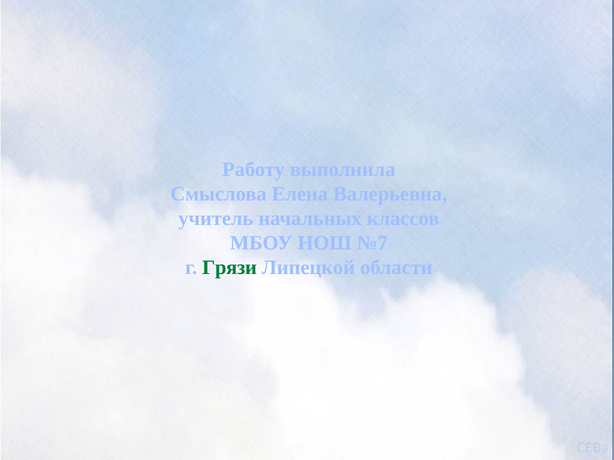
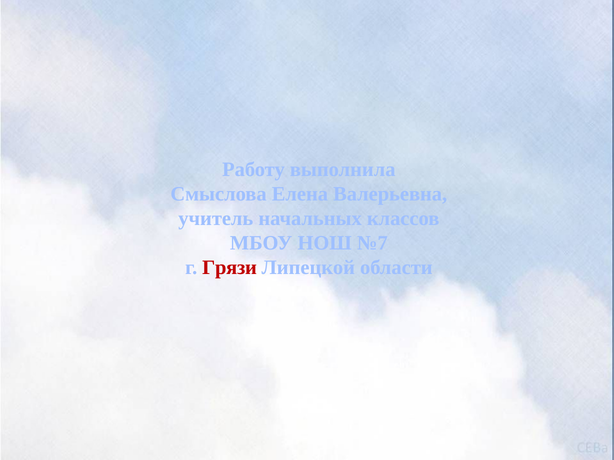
Грязи colour: green -> red (230, 268)
